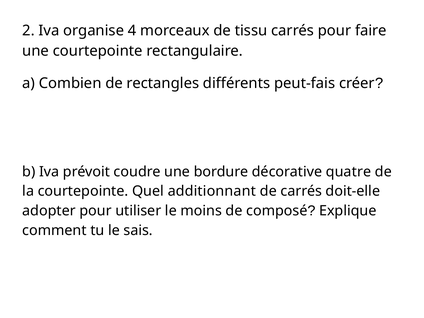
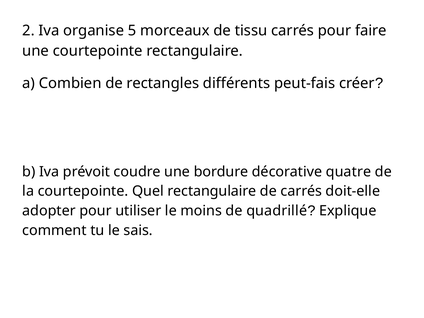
4: 4 -> 5 (132, 31)
Quel additionnant: additionnant -> rectangulaire (212, 191)
composé: composé -> quadrillé (277, 211)
